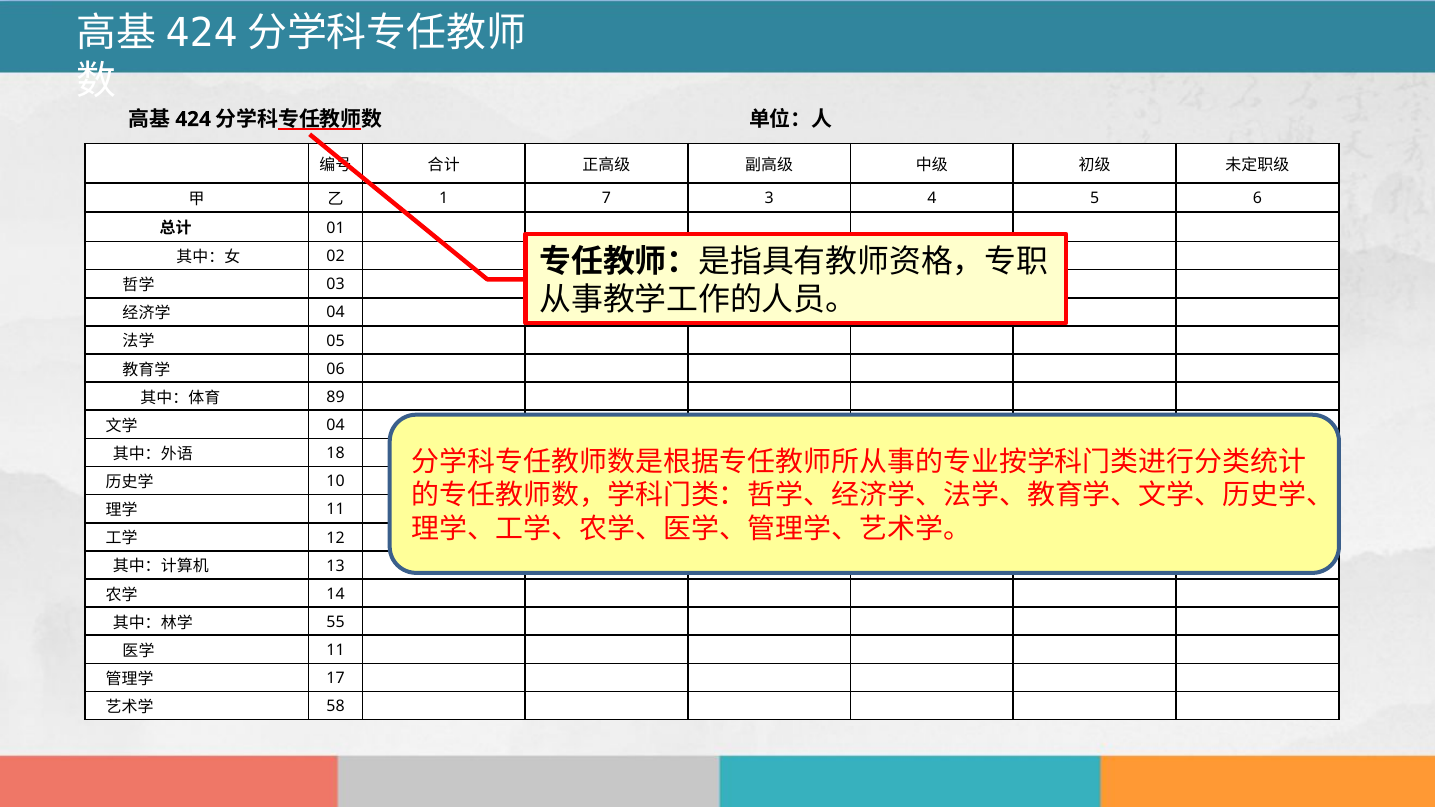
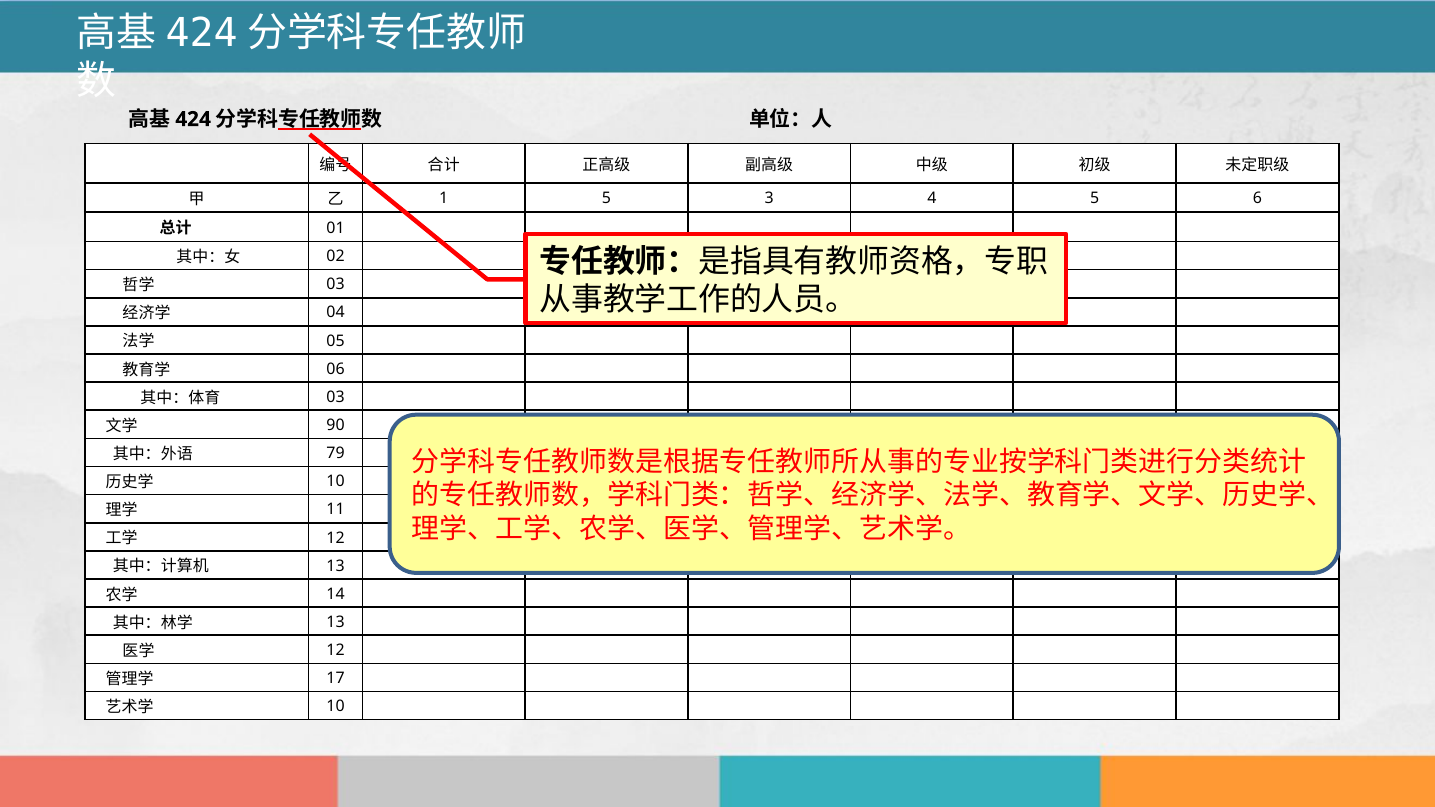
1 7: 7 -> 5 (606, 199)
89: 89 -> 03 (336, 397)
04: 04 -> 90 (336, 425)
18: 18 -> 79 (336, 453)
55: 55 -> 13 (336, 622)
11: 11 -> 12 (336, 650)
58: 58 -> 10 (336, 707)
